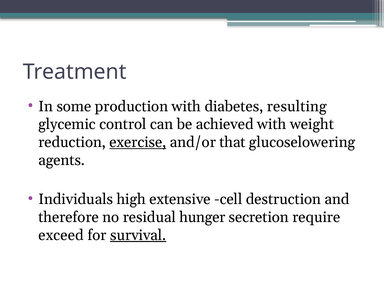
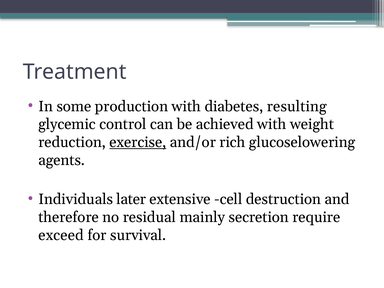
that: that -> rich (232, 142)
high: high -> later (131, 199)
hunger: hunger -> mainly (202, 217)
survival underline: present -> none (138, 235)
